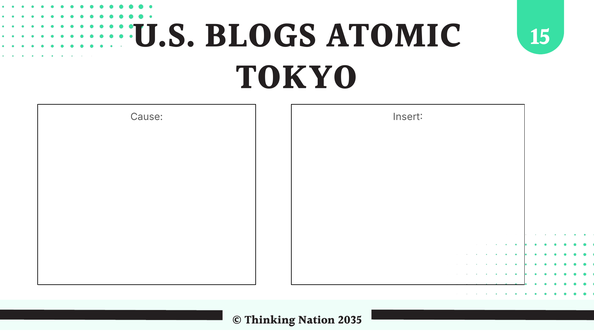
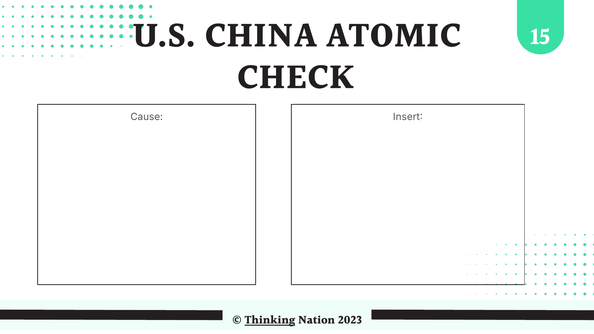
BLOGS: BLOGS -> CHINA (261, 37)
TOKYO: TOKYO -> CHECK (297, 78)
Thinking underline: none -> present (270, 320)
2035: 2035 -> 2023 (350, 320)
